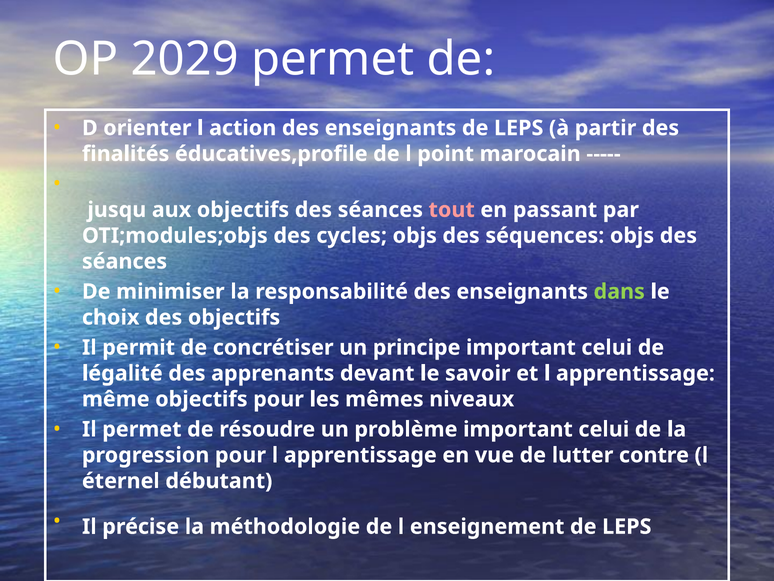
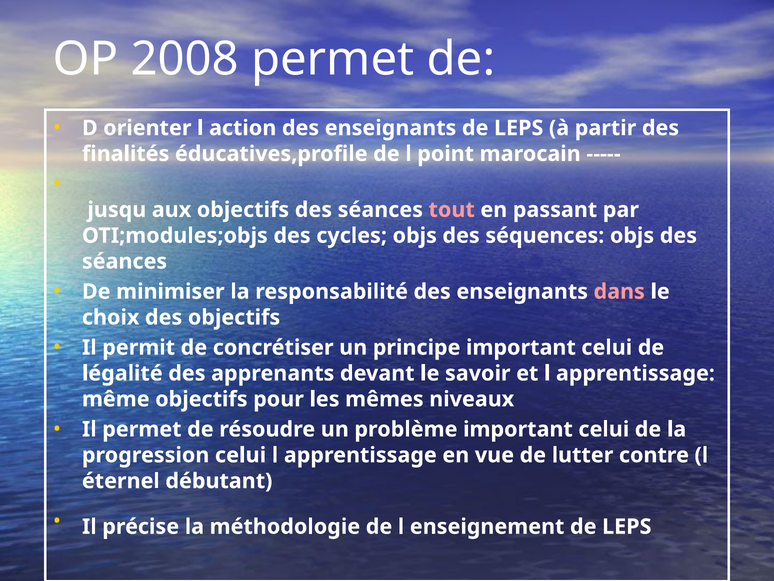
2029: 2029 -> 2008 (185, 59)
dans colour: light green -> pink (619, 291)
progression pour: pour -> celui (241, 455)
